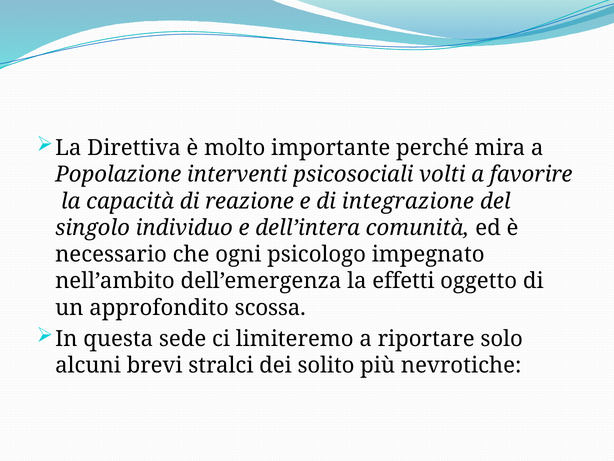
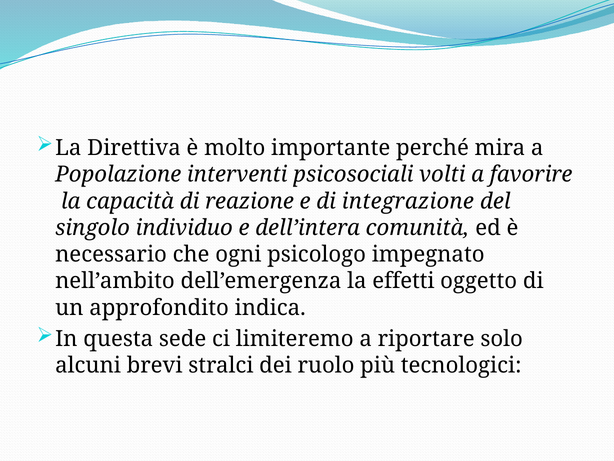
scossa: scossa -> indica (270, 307)
solito: solito -> ruolo (326, 365)
nevrotiche: nevrotiche -> tecnologici (461, 365)
